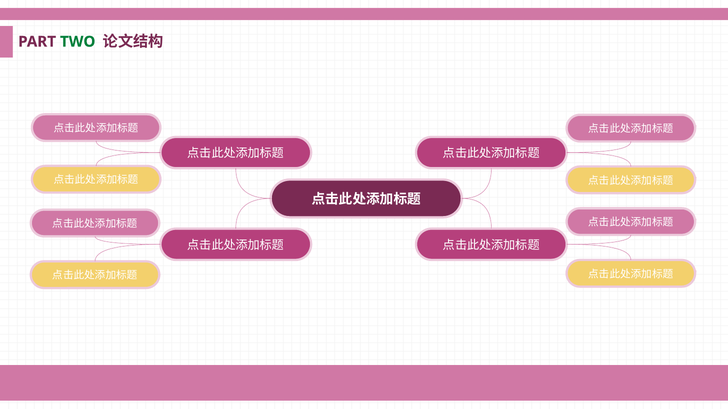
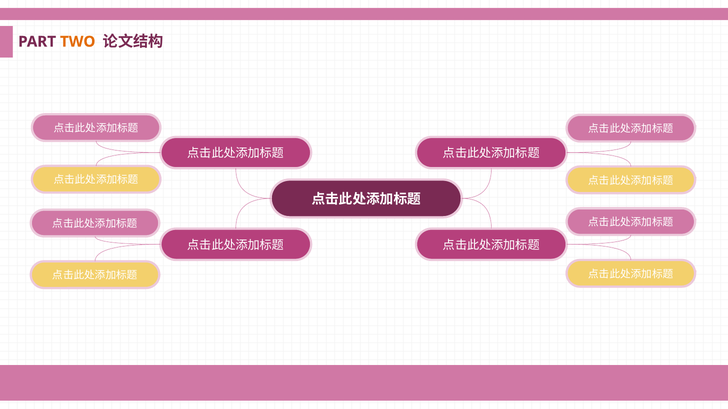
TWO colour: green -> orange (78, 42)
